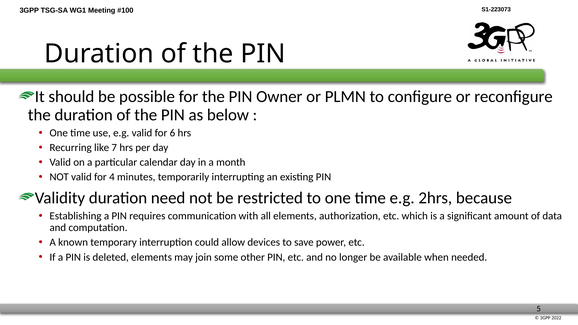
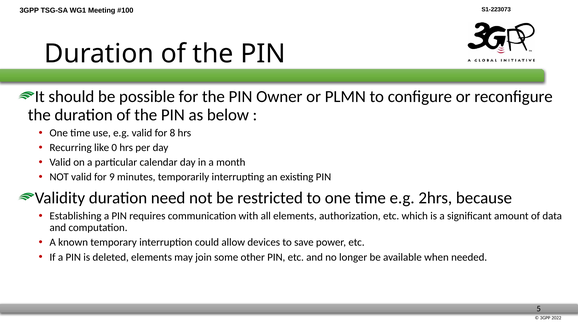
6: 6 -> 8 (172, 133)
7: 7 -> 0 (114, 148)
4: 4 -> 9 (112, 177)
